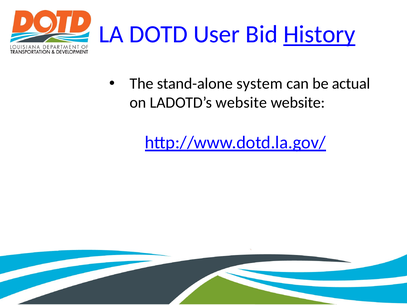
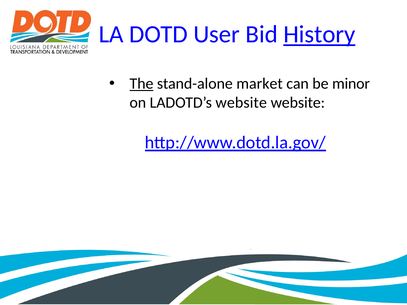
The underline: none -> present (141, 84)
system: system -> market (260, 84)
actual: actual -> minor (351, 84)
